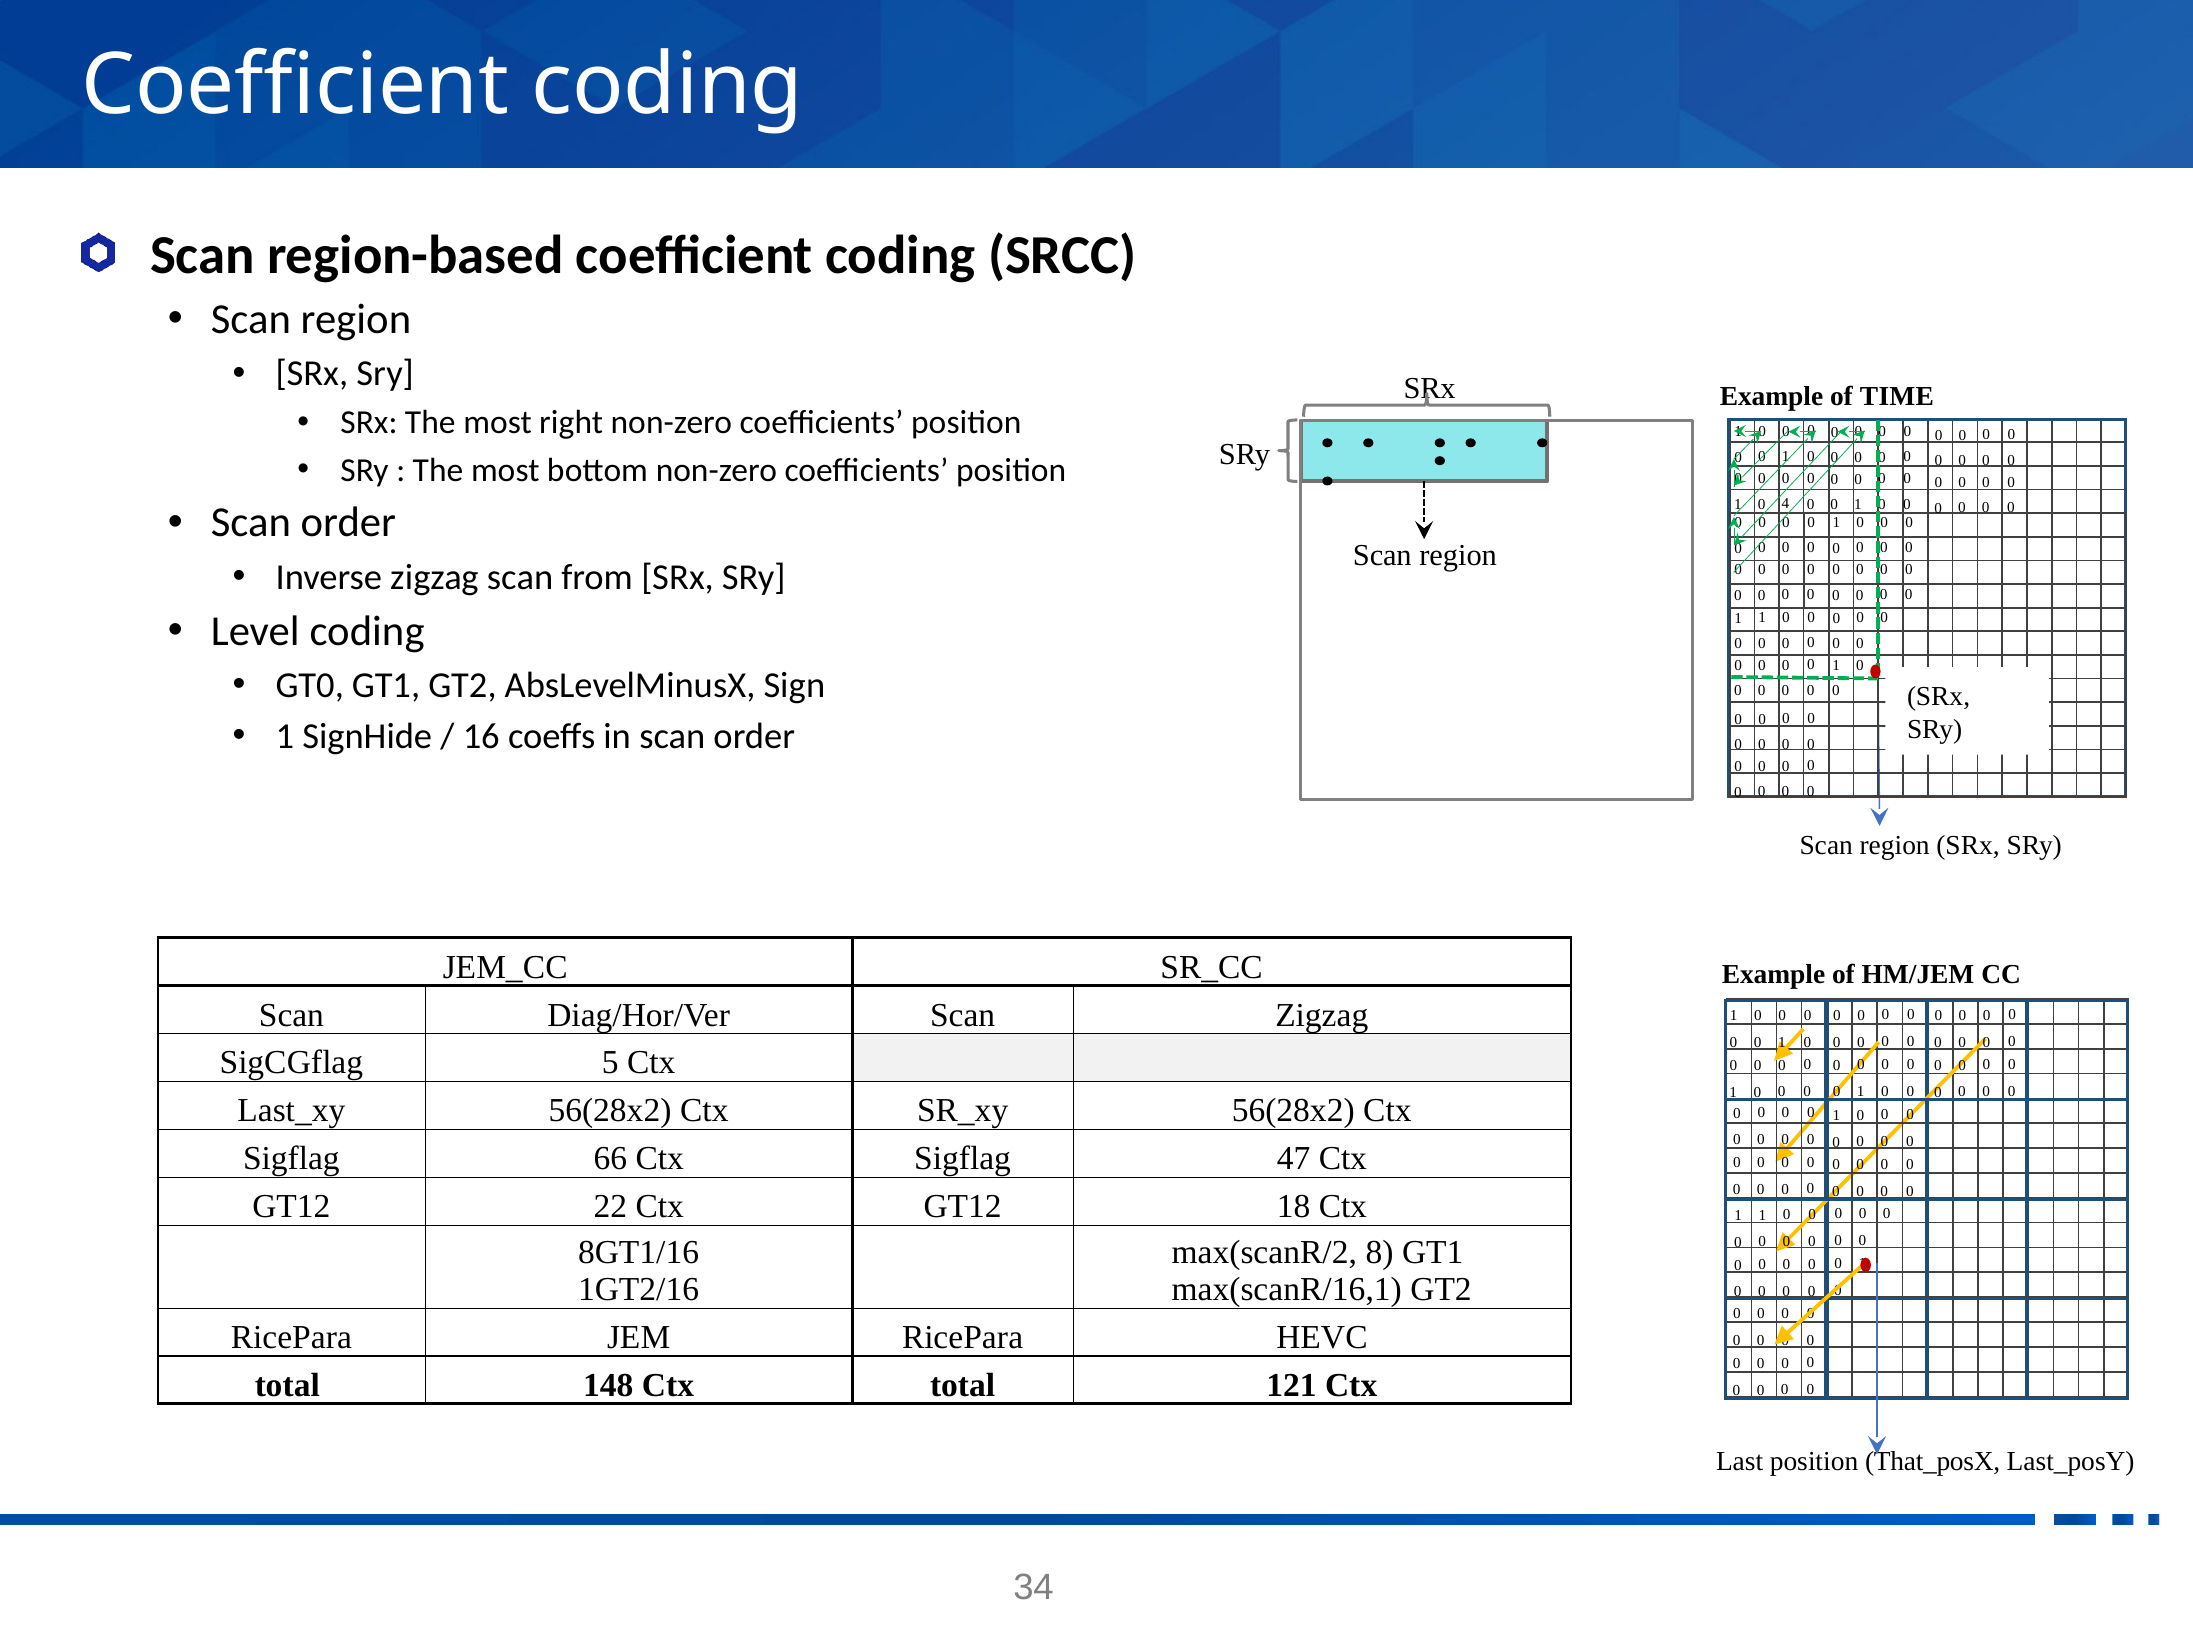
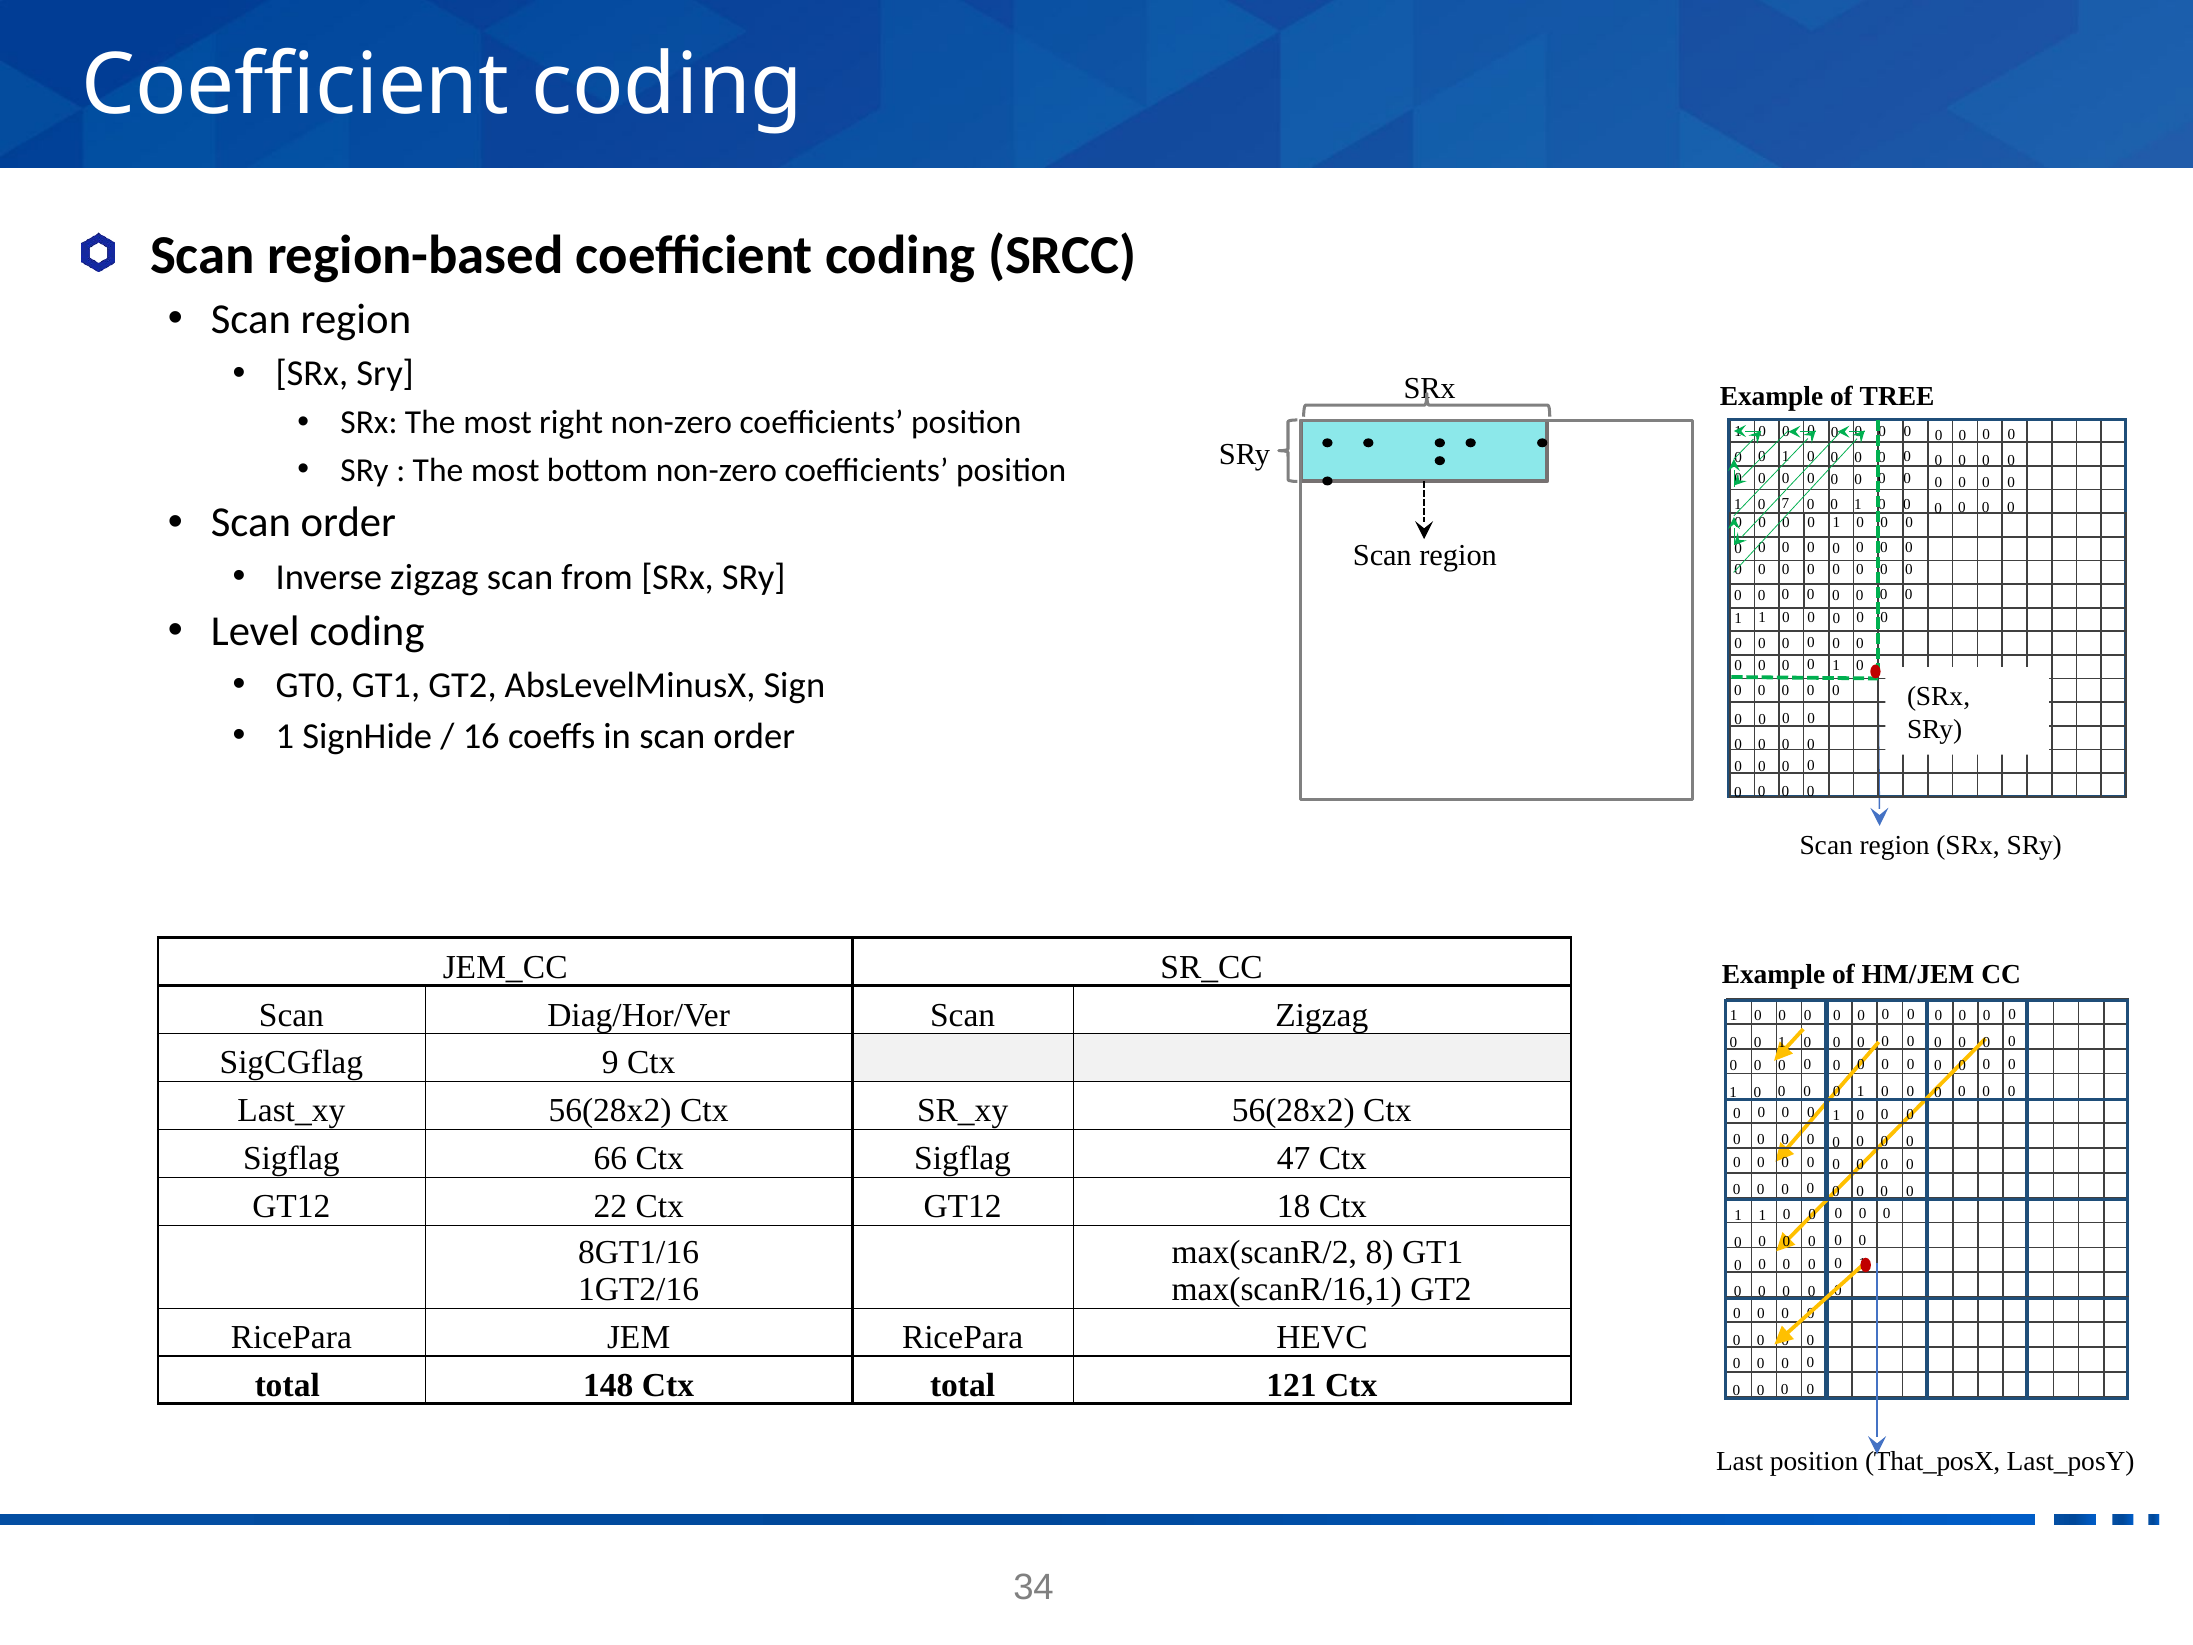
TIME: TIME -> TREE (1897, 396)
4: 4 -> 7 (1785, 504)
5: 5 -> 9 (610, 1063)
